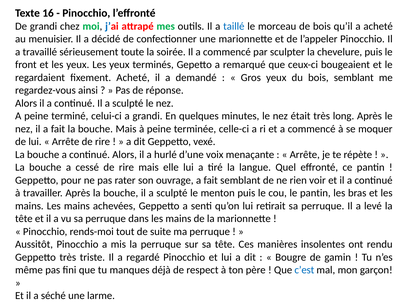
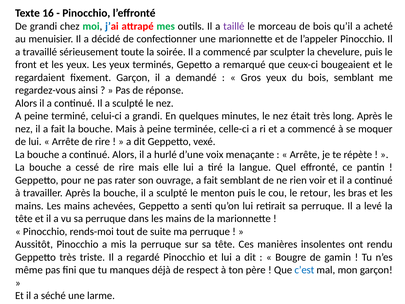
taillé colour: blue -> purple (234, 26)
fixement Acheté: Acheté -> Garçon (133, 78)
le pantin: pantin -> retour (315, 193)
